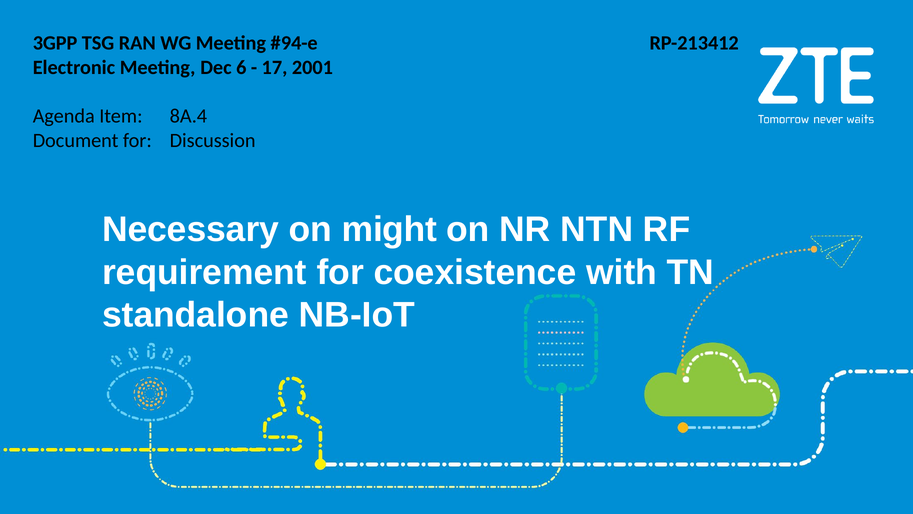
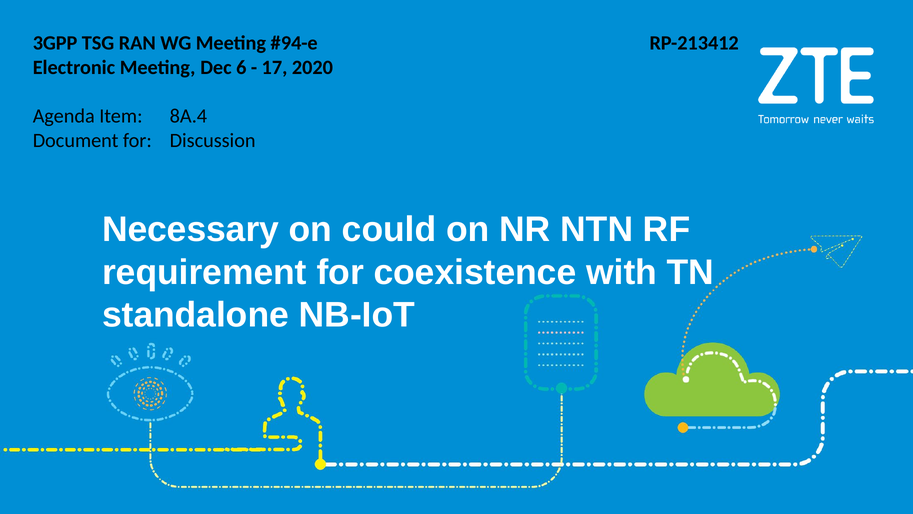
2001: 2001 -> 2020 (312, 67)
might: might -> could (389, 229)
